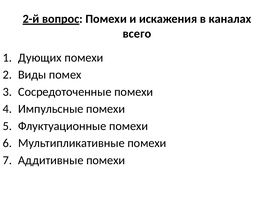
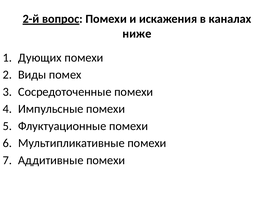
всего: всего -> ниже (137, 34)
